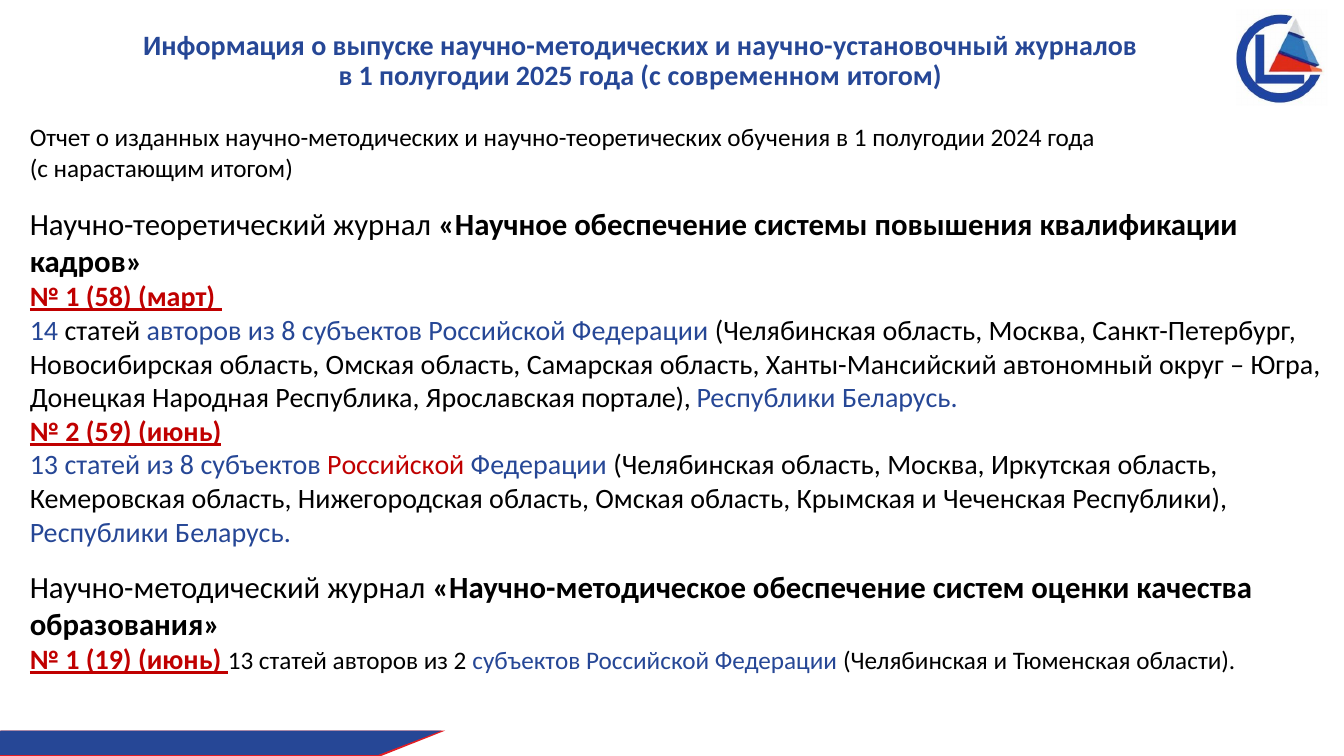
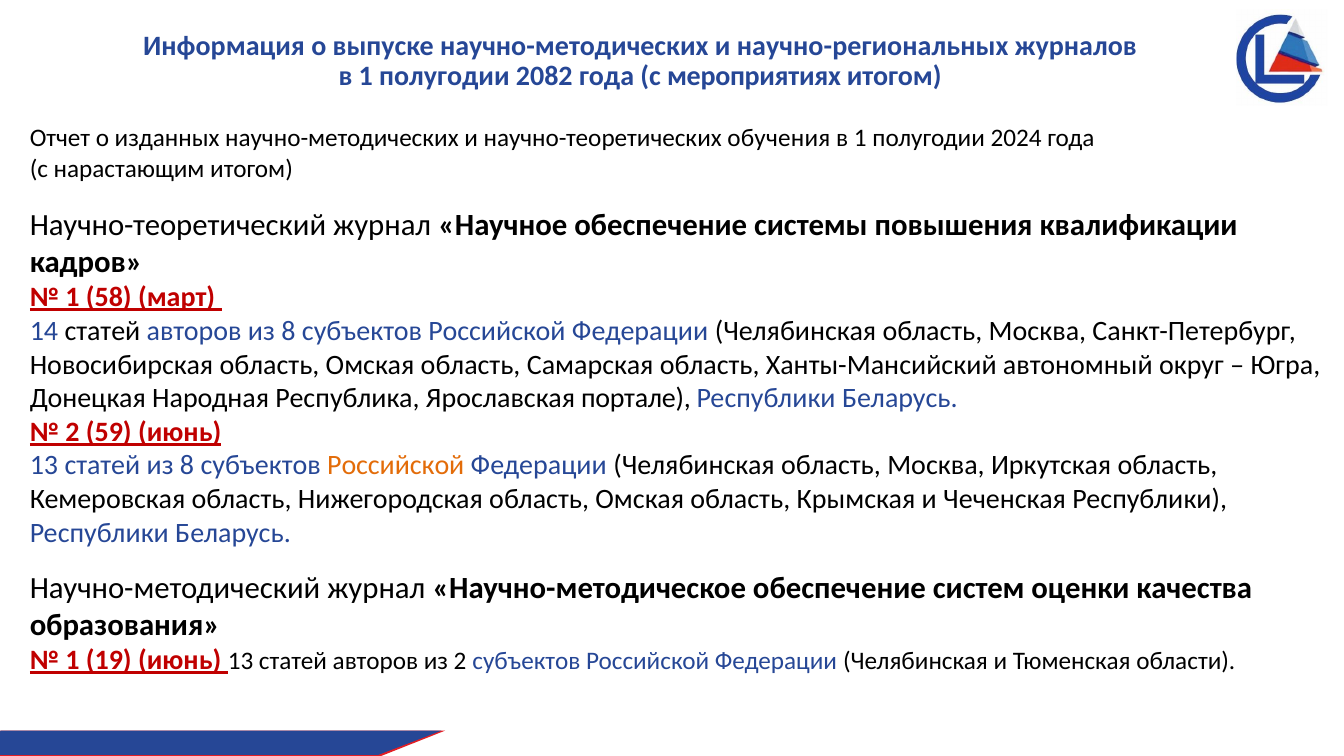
научно-установочный: научно-установочный -> научно-региональных (873, 46)
2025: 2025 -> 2082 (544, 76)
современном: современном -> мероприятиях (754, 76)
Российской colour: red -> orange (396, 466)
